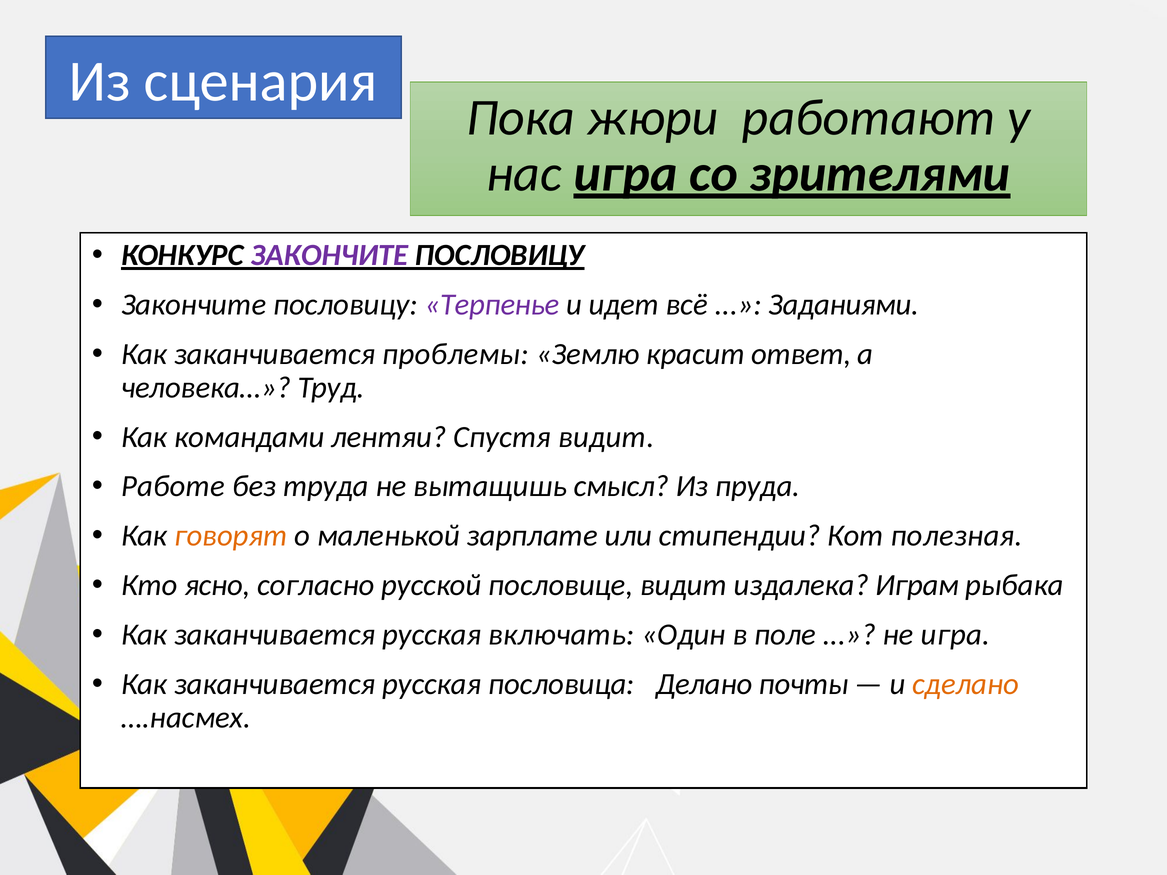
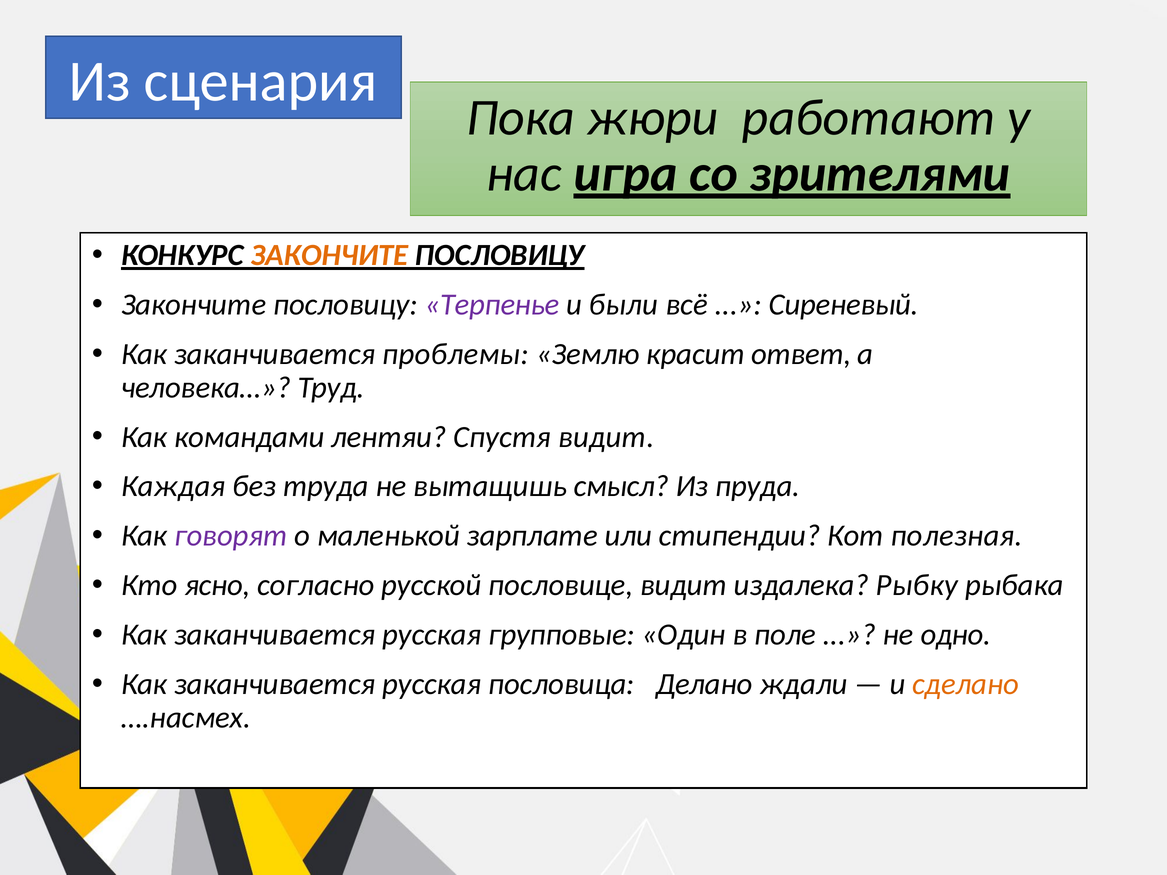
ЗАКОНЧИТЕ colour: purple -> orange (329, 255)
идет: идет -> были (624, 305)
Заданиями: Заданиями -> Сиреневый (844, 305)
Работе: Работе -> Каждая (173, 486)
говорят colour: orange -> purple (231, 536)
Играм: Играм -> Рыбку (917, 585)
включать: включать -> групповые (561, 635)
не игра: игра -> одно (956, 635)
почты: почты -> ждали (804, 684)
